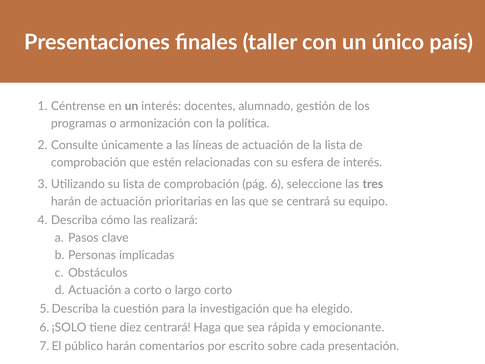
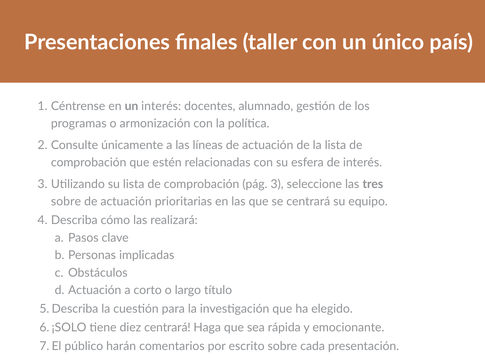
pág 6: 6 -> 3 (277, 184)
harán: harán -> sobre (66, 201)
largo corto: corto -> título (218, 290)
